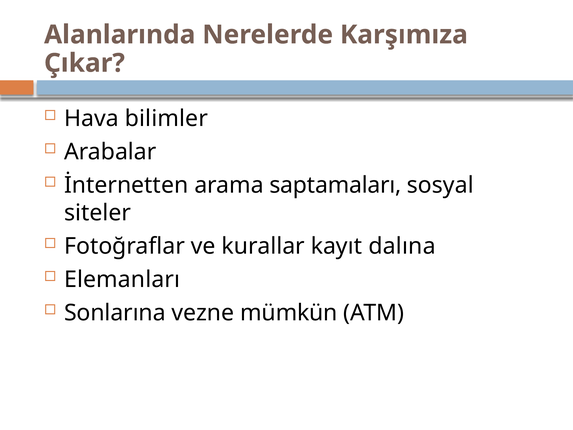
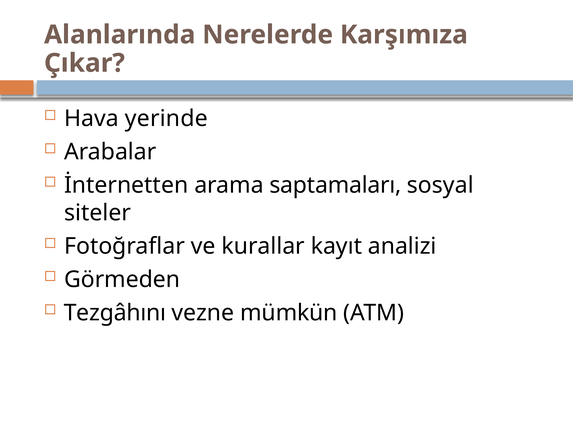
bilimler: bilimler -> yerinde (166, 119)
dalına: dalına -> analizi (402, 246)
Elemanları: Elemanları -> Görmeden (122, 279)
Sonlarına: Sonlarına -> Tezgâhını (115, 313)
